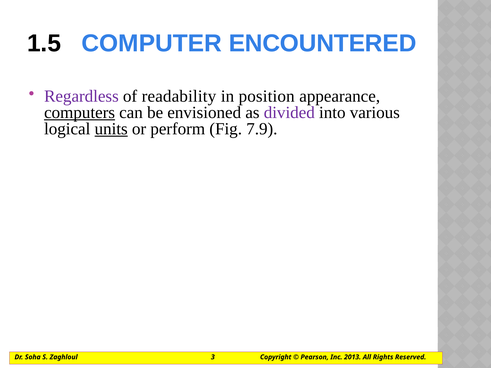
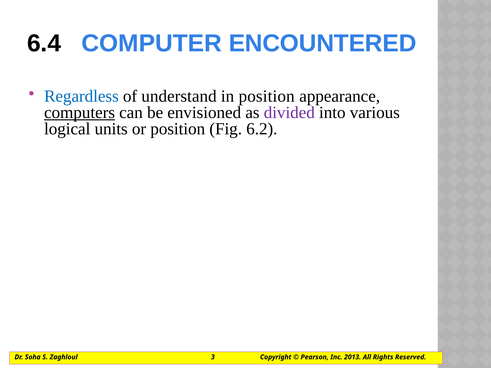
1.5: 1.5 -> 6.4 (44, 43)
Regardless colour: purple -> blue (81, 96)
readability: readability -> understand (179, 96)
units underline: present -> none (111, 129)
or perform: perform -> position (178, 129)
7.9: 7.9 -> 6.2 (262, 129)
